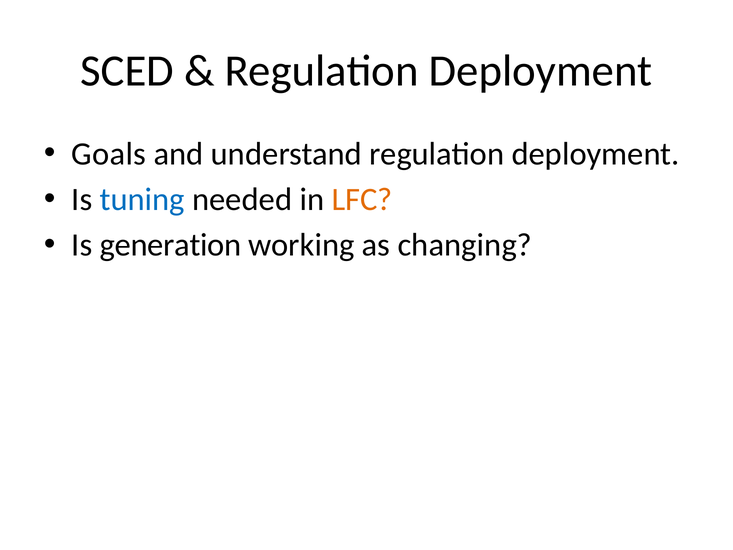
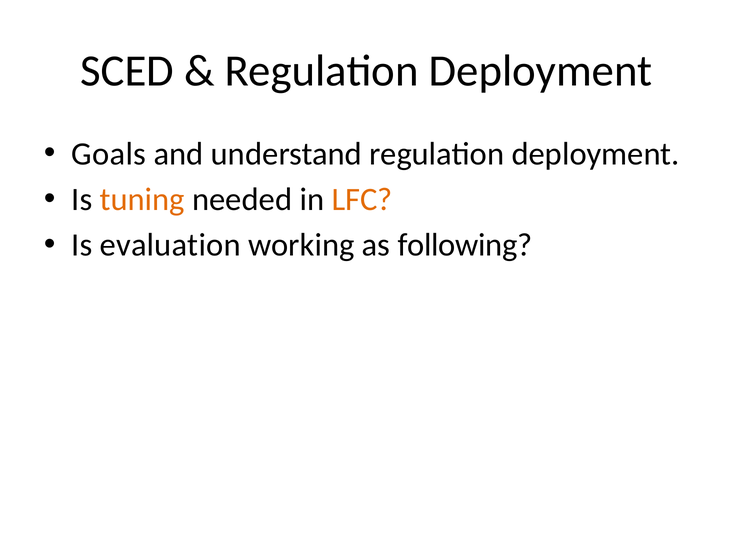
tuning colour: blue -> orange (142, 199)
generation: generation -> evaluation (170, 245)
changing: changing -> following (465, 245)
